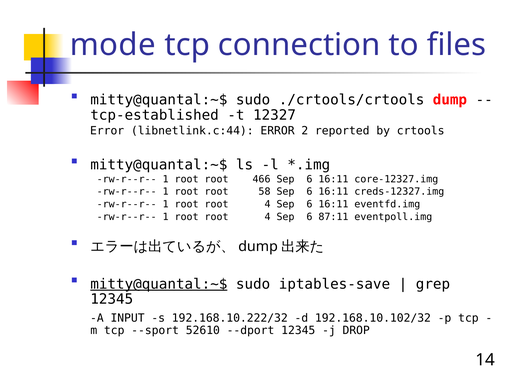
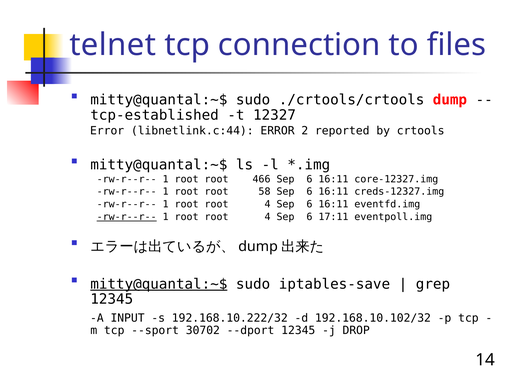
mode: mode -> telnet (113, 45)
rw-r--r-- underline: none -> present (127, 217)
87:11: 87:11 -> 17:11 (333, 217)
52610: 52610 -> 30702 (203, 331)
